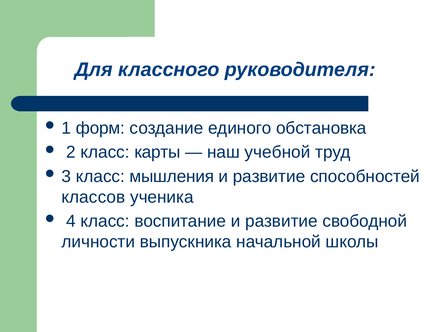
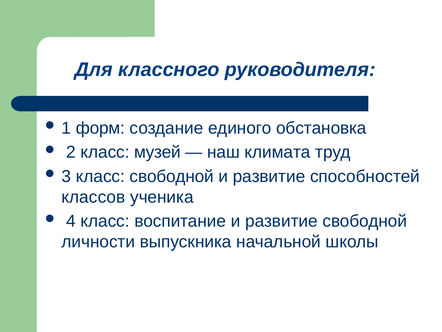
карты: карты -> музей (157, 152)
учебной: учебной -> климата (278, 152)
класс мышления: мышления -> свободной (172, 176)
